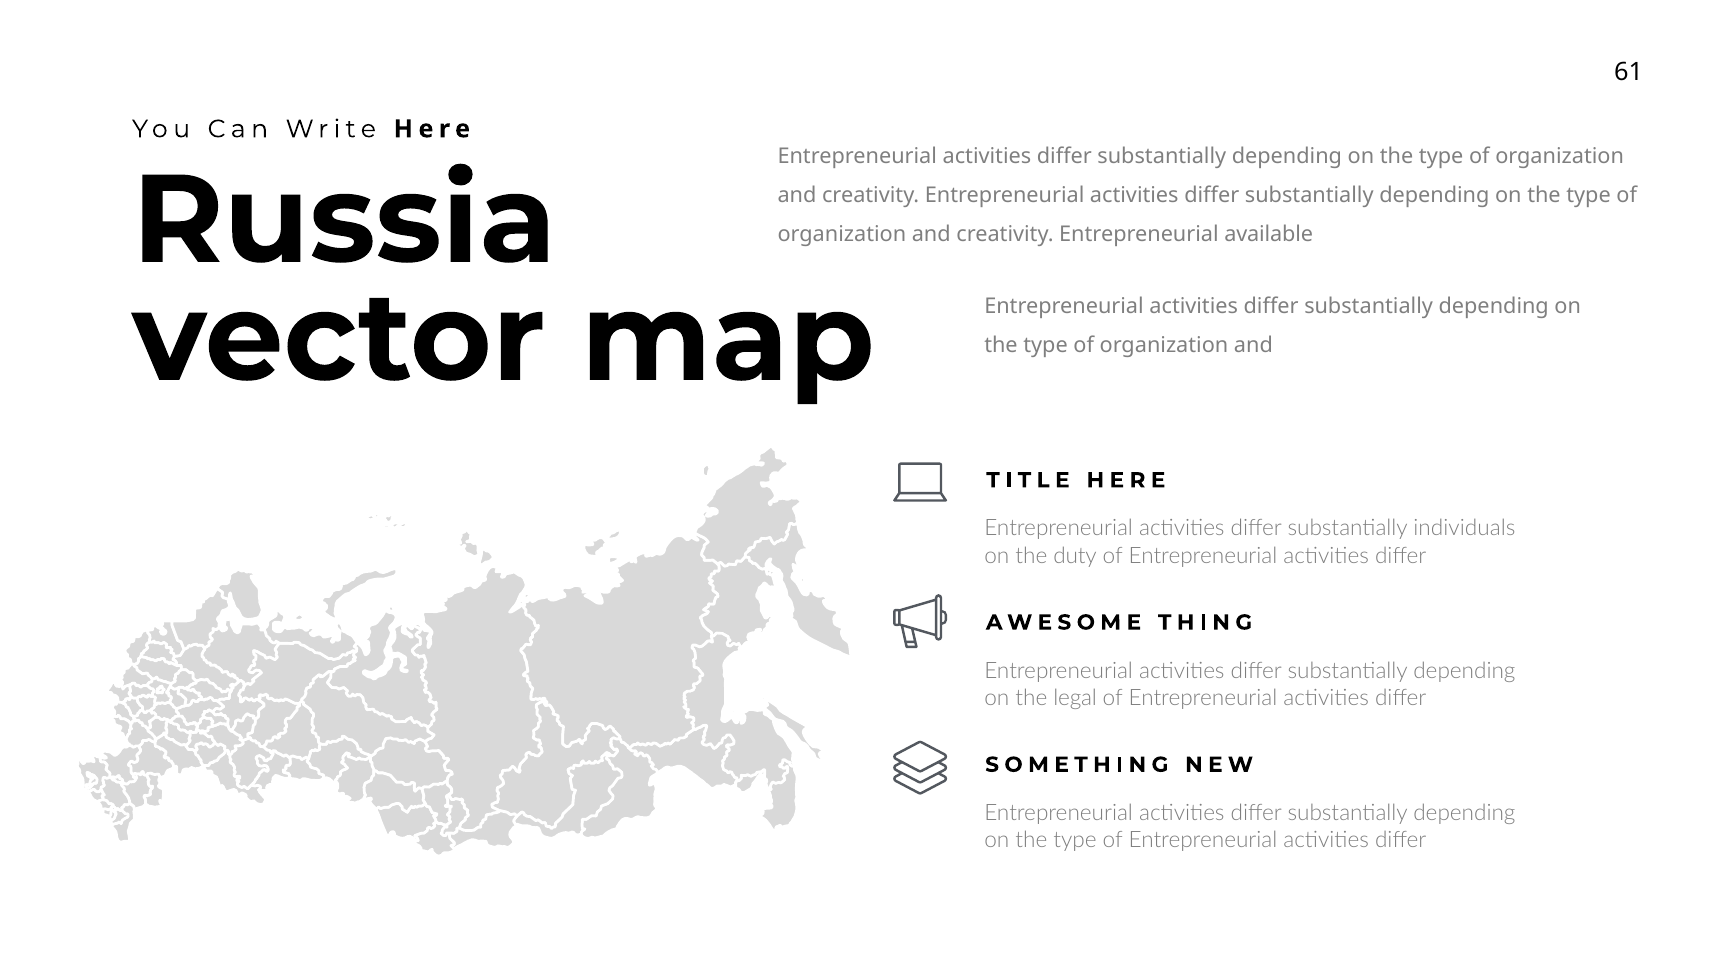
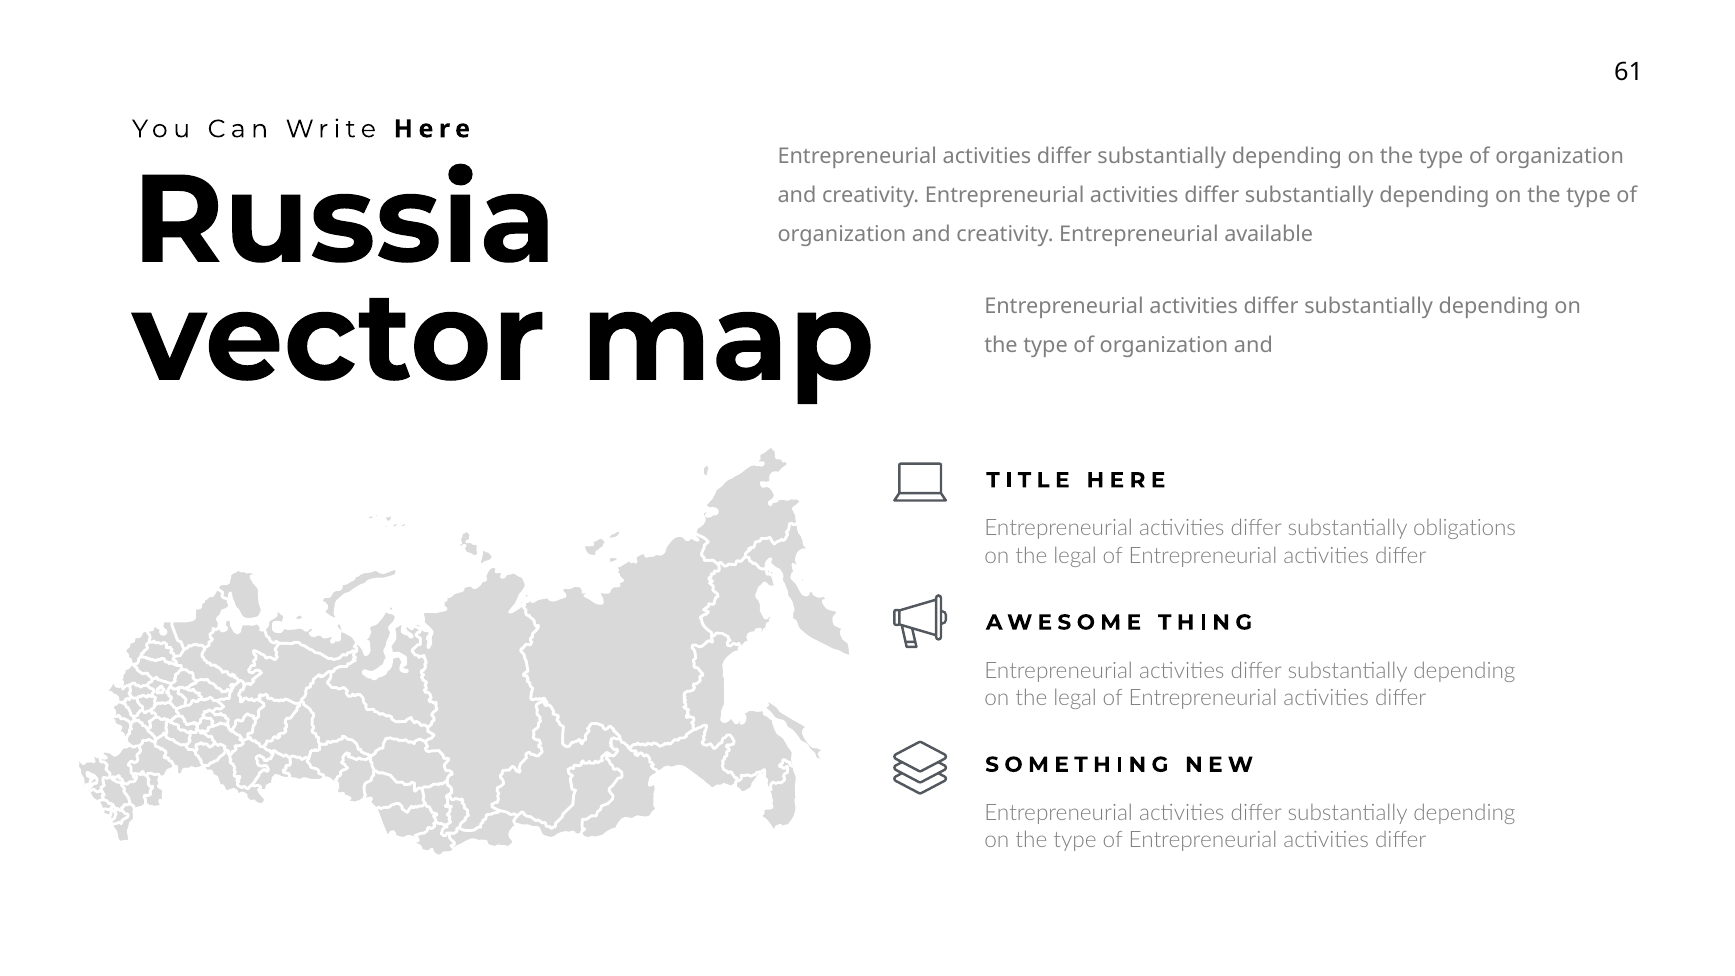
individuals: individuals -> obligations (1465, 529)
duty: duty -> legal (1075, 556)
